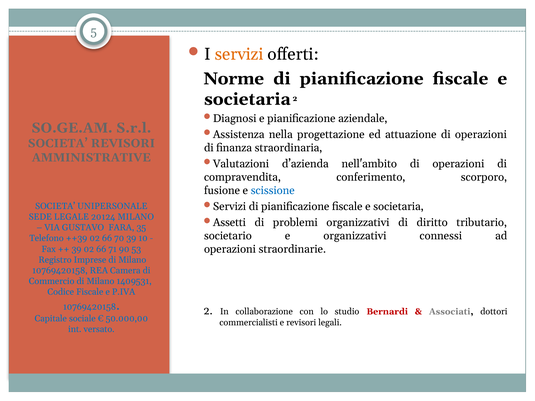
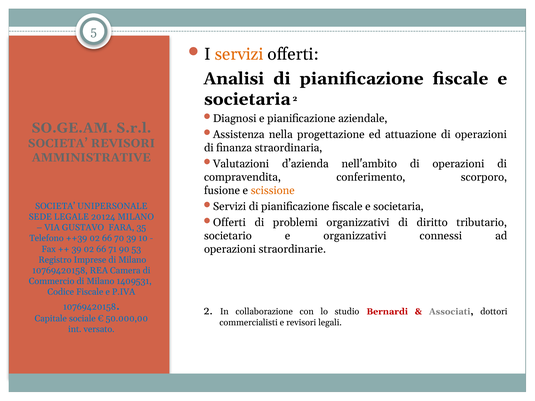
Norme: Norme -> Analisi (234, 79)
scissione colour: blue -> orange (273, 191)
Assetti: Assetti -> Offerti (229, 223)
